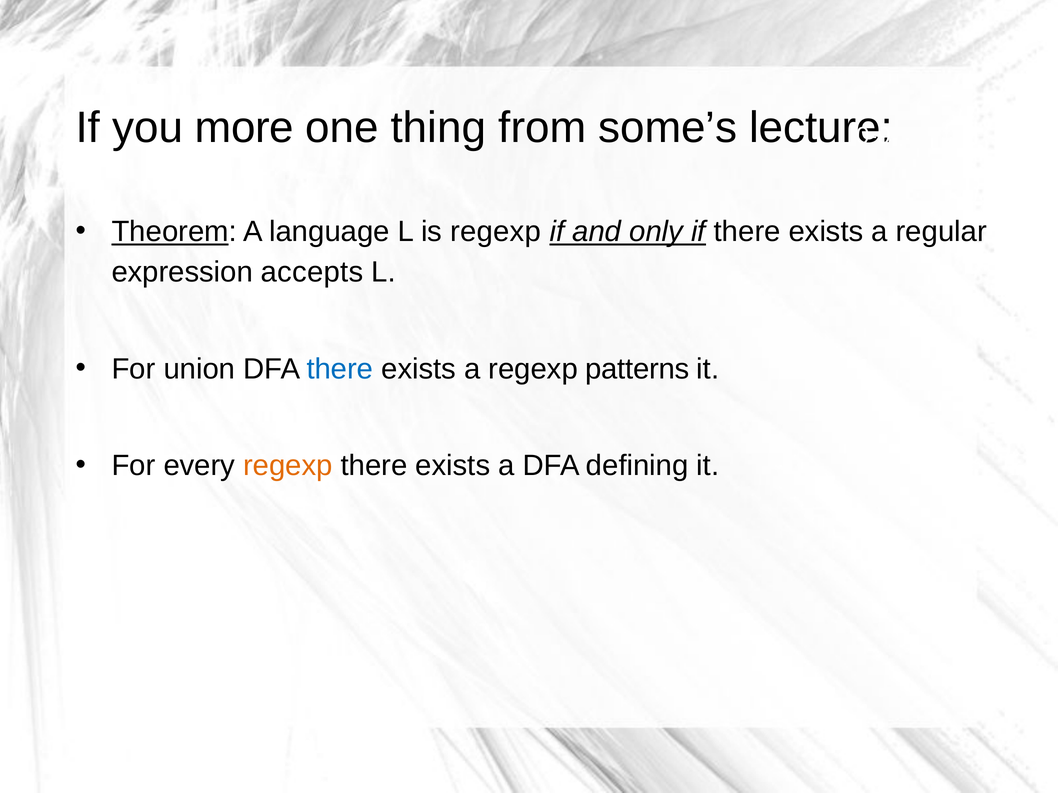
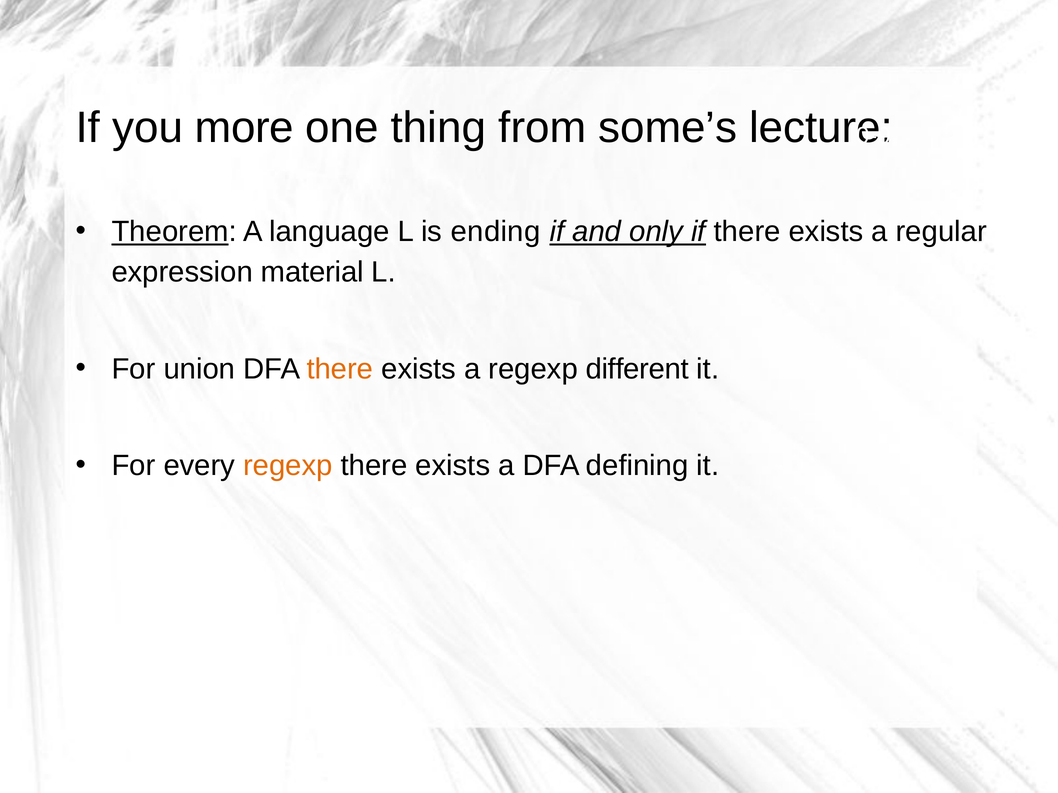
is regexp: regexp -> ending (496, 232)
accepts: accepts -> material (312, 272)
there colour: blue -> orange (340, 369)
patterns: patterns -> different (637, 369)
